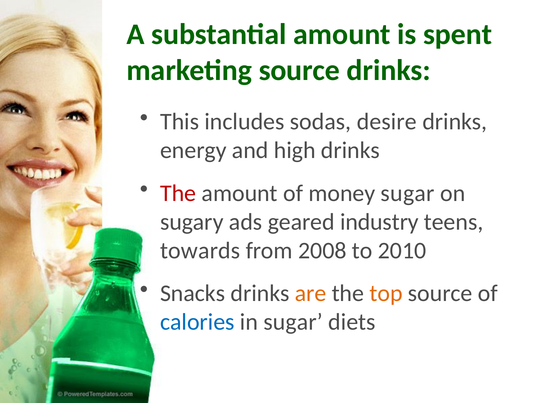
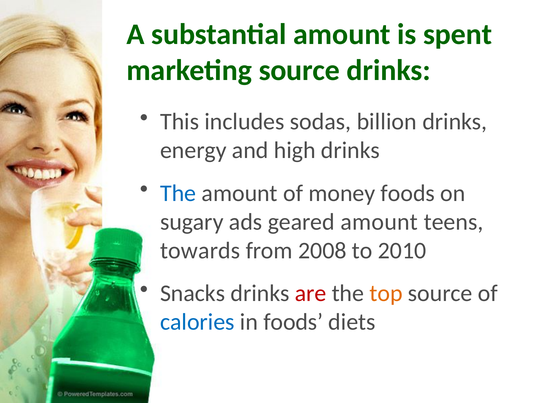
desire: desire -> billion (387, 122)
The colour: red -> blue (178, 193)
money sugar: sugar -> foods (408, 193)
geared industry: industry -> amount (379, 222)
are colour: orange -> red (311, 294)
in sugar: sugar -> foods (293, 322)
